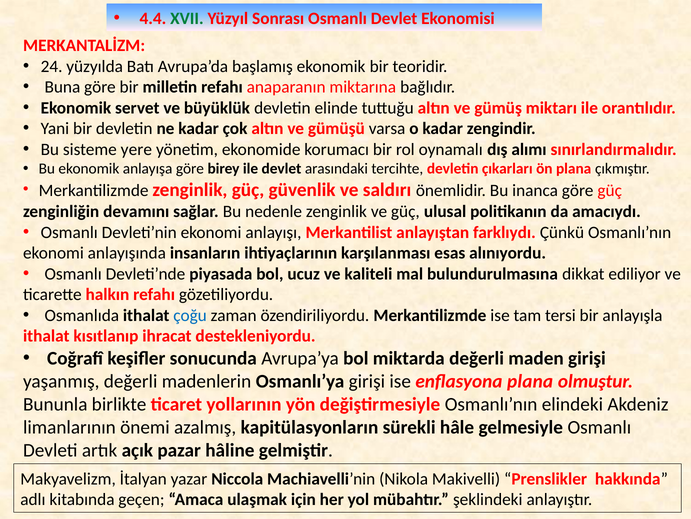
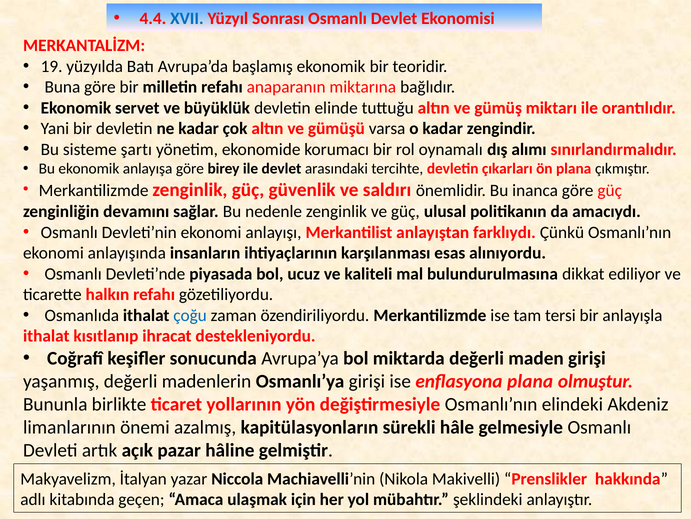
XVII colour: green -> blue (187, 18)
24: 24 -> 19 (52, 66)
yere: yere -> şartı (136, 149)
